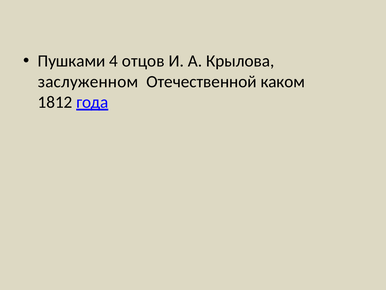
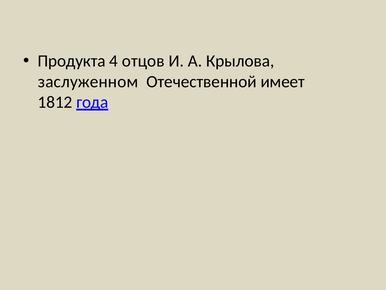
Пушками: Пушками -> Продукта (72, 61)
каком: каком -> имеет (283, 82)
